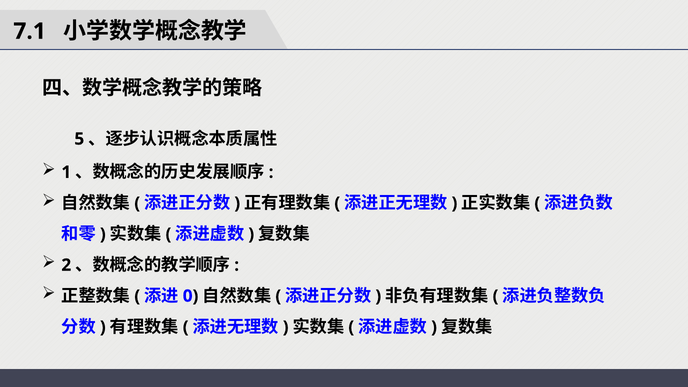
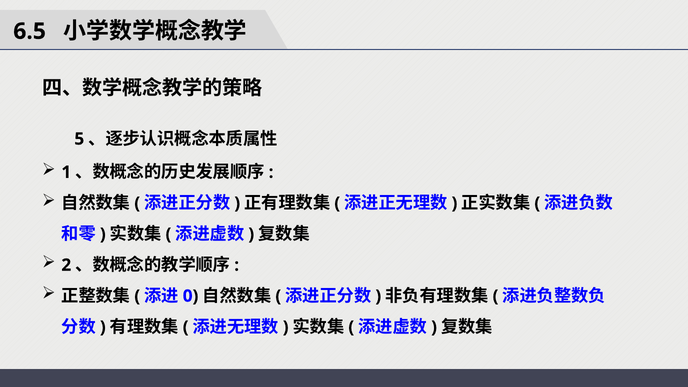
7.1: 7.1 -> 6.5 (30, 31)
